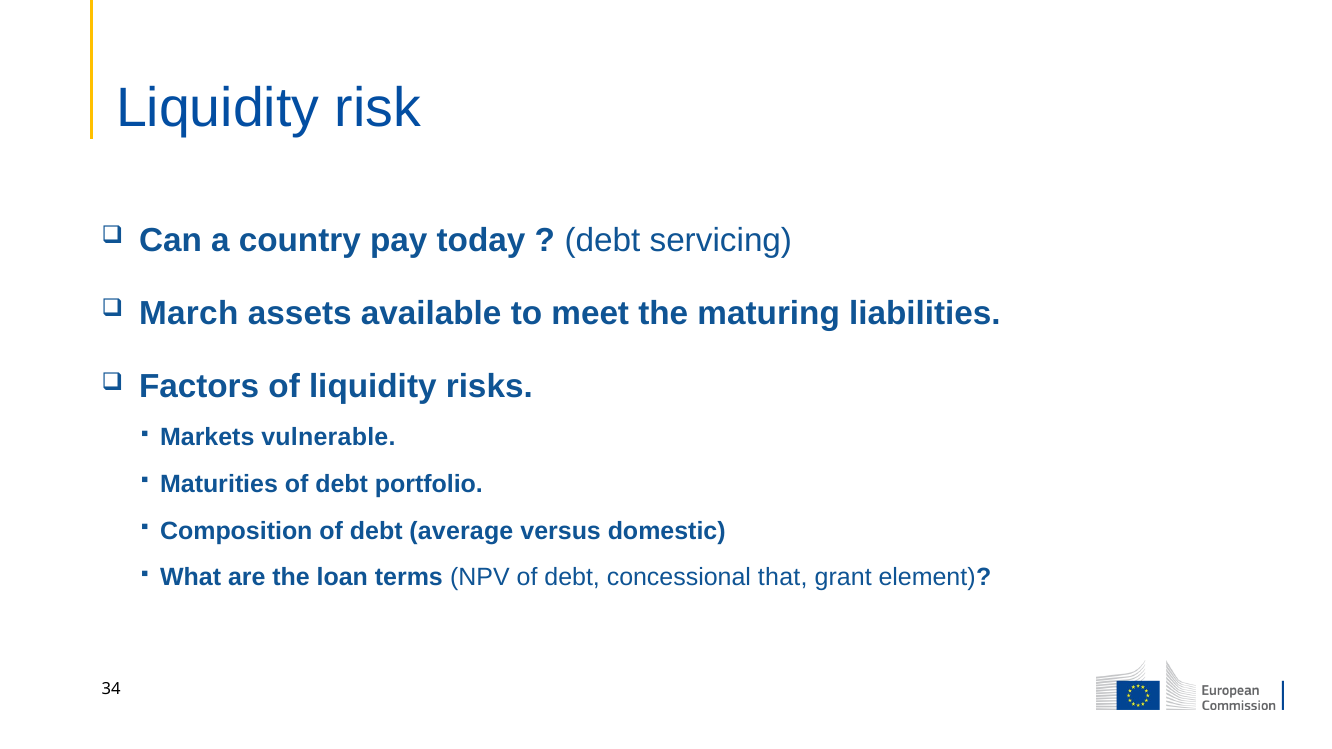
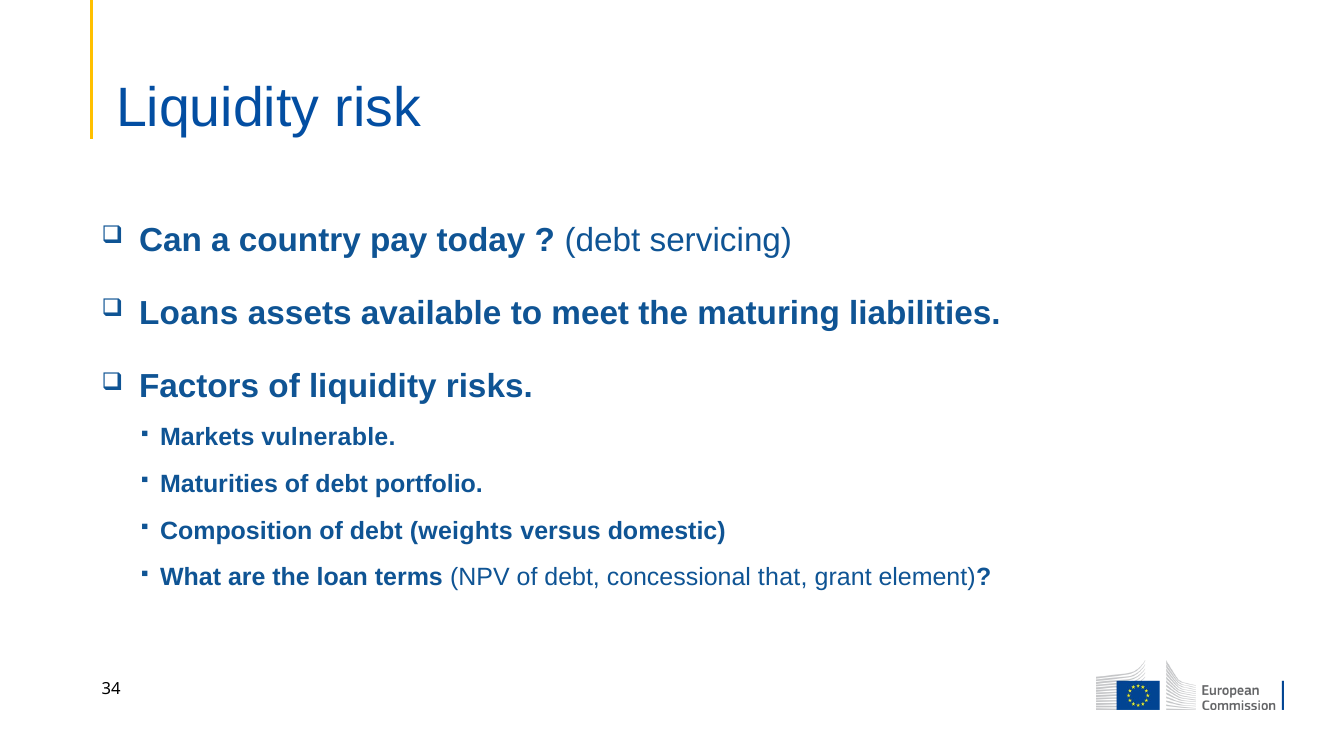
March: March -> Loans (189, 313)
average: average -> weights (461, 531)
